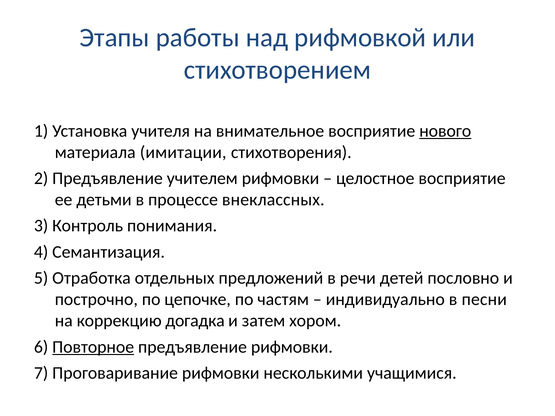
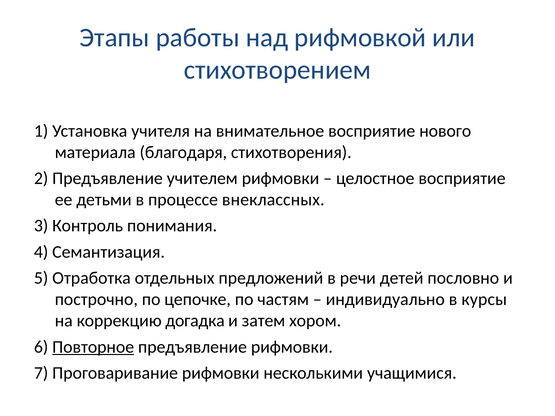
нового underline: present -> none (445, 131)
имитации: имитации -> благодаря (183, 152)
песни: песни -> курсы (484, 300)
